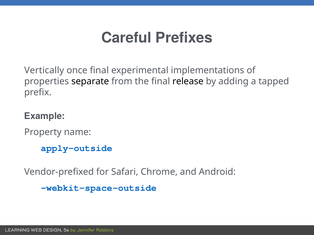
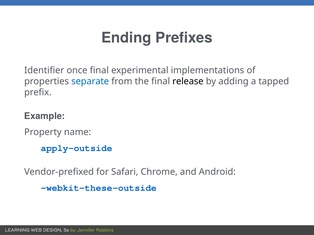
Careful: Careful -> Ending (126, 38)
Vertically: Vertically -> Identifier (44, 70)
separate colour: black -> blue (90, 81)
webkit-space-outside: webkit-space-outside -> webkit-these-outside (99, 188)
